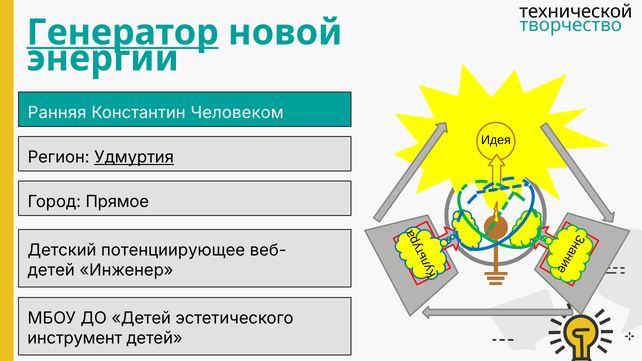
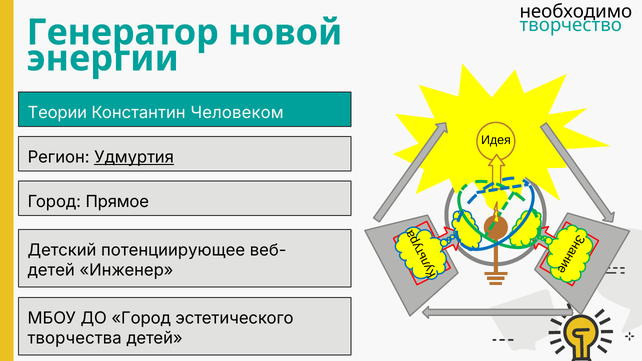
технической: технической -> необходимо (576, 12)
Генератор underline: present -> none (123, 32)
Ранняя: Ранняя -> Теории (57, 113)
ДО Детей: Детей -> Город (141, 318)
инструмент: инструмент -> творчества (75, 338)
